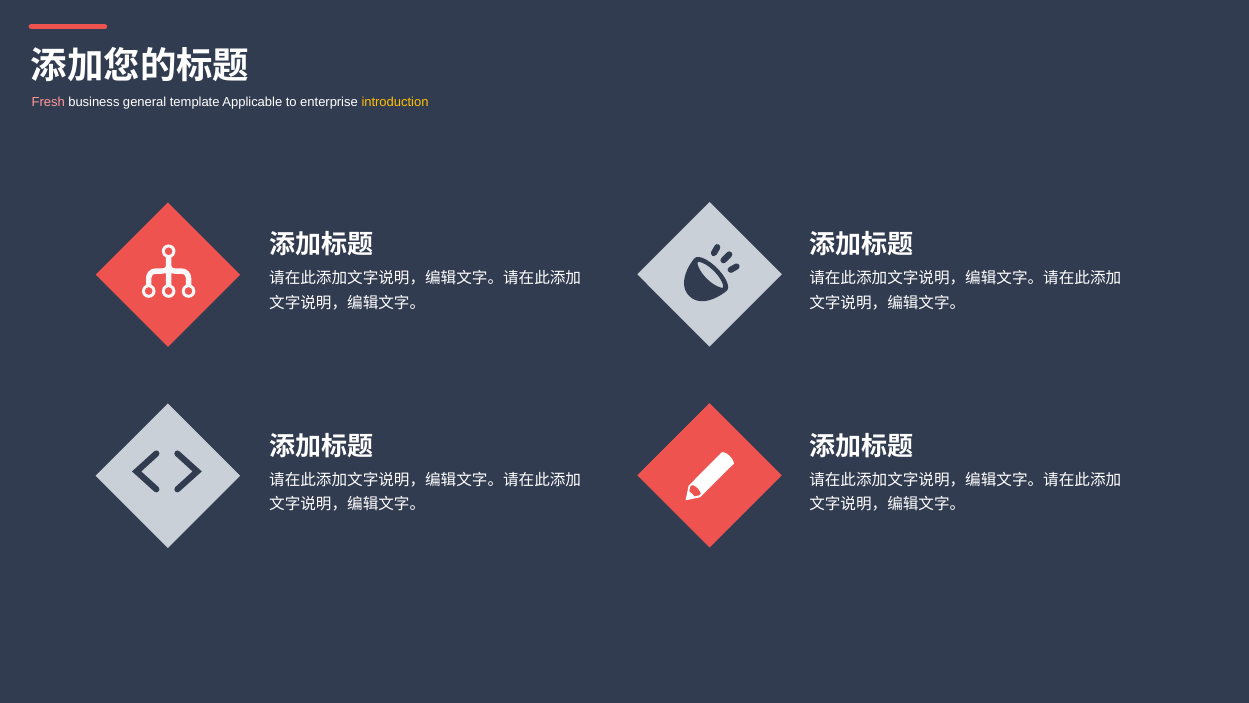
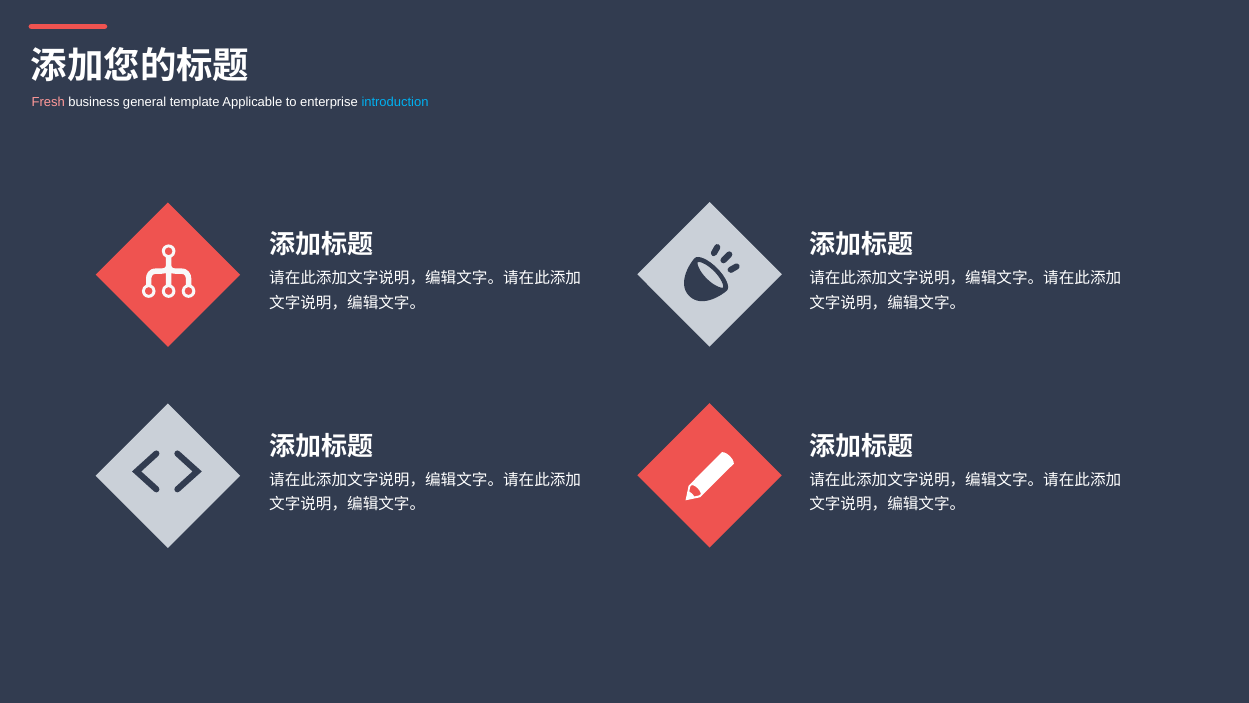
introduction colour: yellow -> light blue (395, 102)
